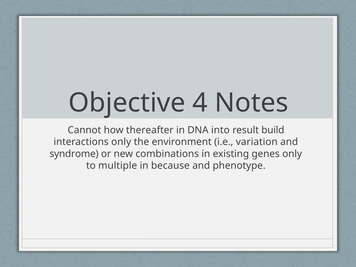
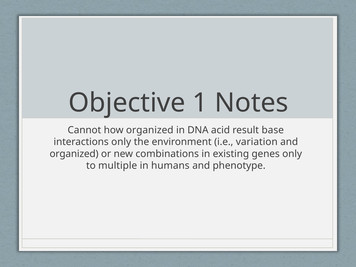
4: 4 -> 1 (200, 103)
how thereafter: thereafter -> organized (150, 130)
into: into -> acid (220, 130)
build: build -> base (273, 130)
syndrome: syndrome -> organized (74, 154)
because: because -> humans (170, 166)
